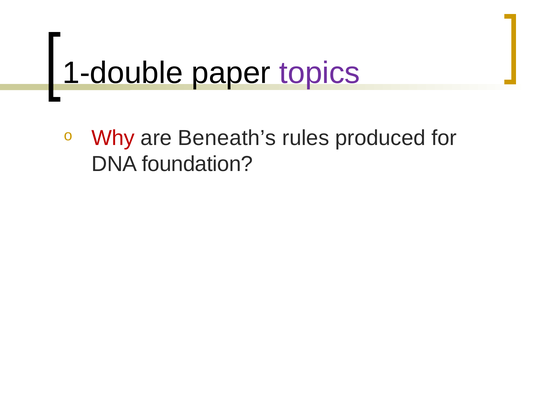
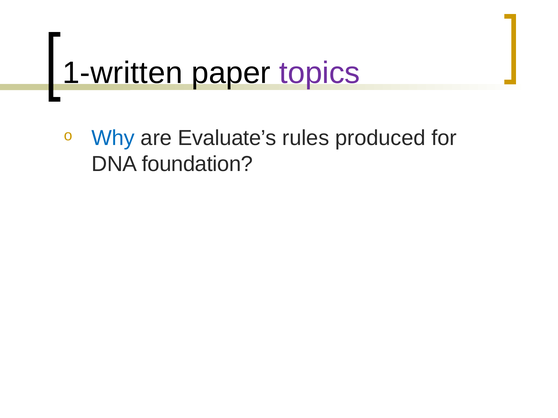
1-double: 1-double -> 1-written (123, 73)
Why colour: red -> blue (113, 138)
Beneath’s: Beneath’s -> Evaluate’s (227, 138)
